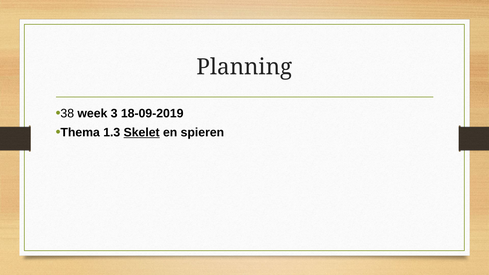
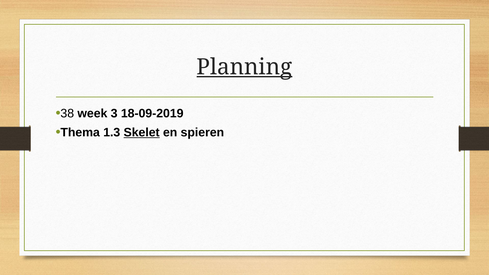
Planning underline: none -> present (244, 67)
